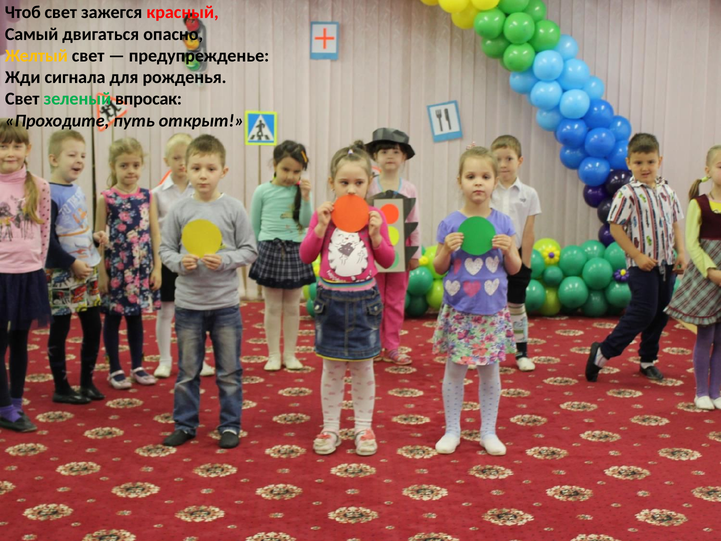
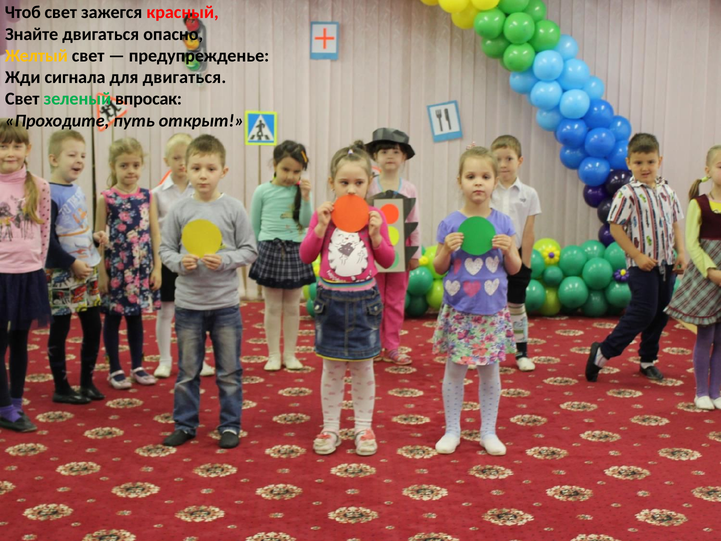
Самый: Самый -> Знайте (32, 34)
для рожденья: рожденья -> двигаться (184, 77)
